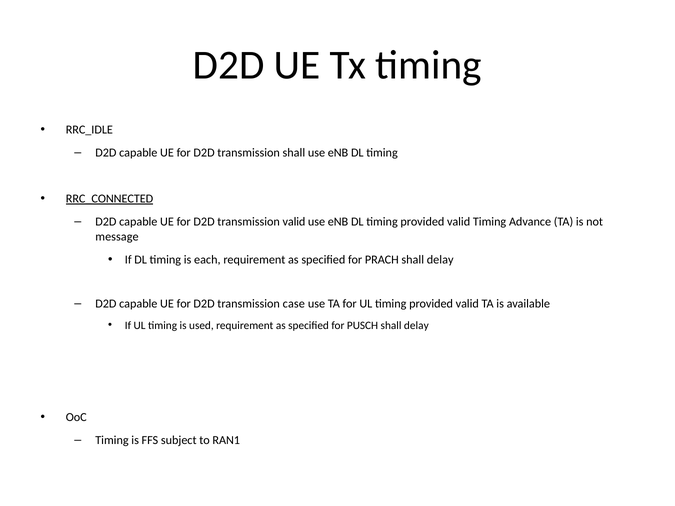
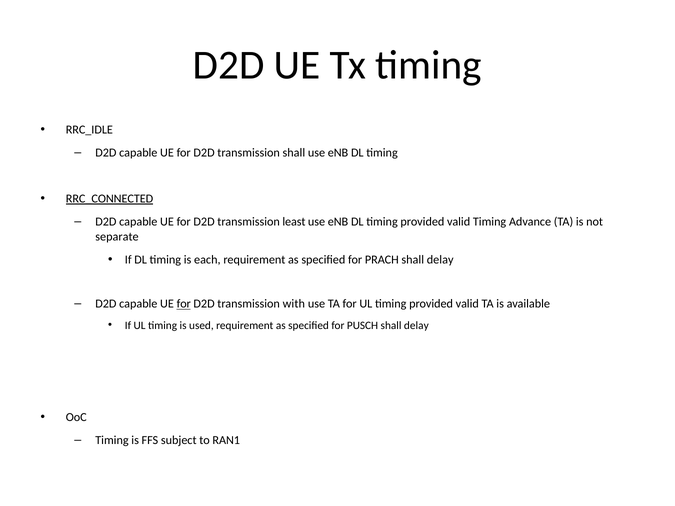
transmission valid: valid -> least (294, 222)
message: message -> separate (117, 237)
for underline: none -> present (184, 304)
case: case -> with (294, 304)
